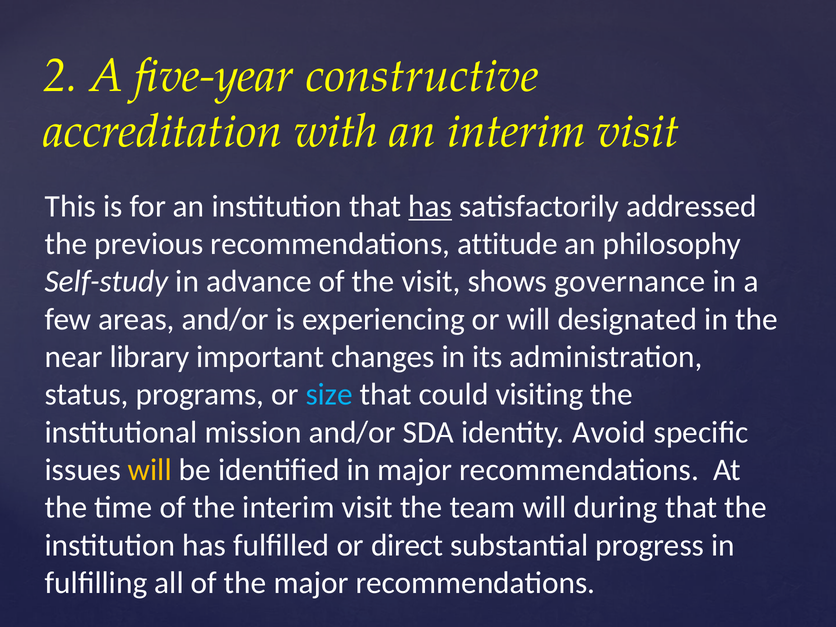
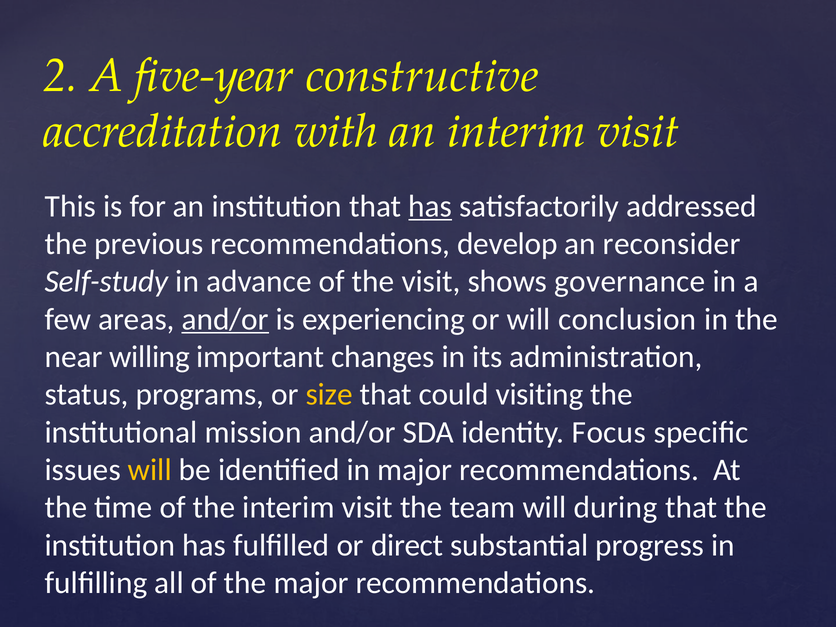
attitude: attitude -> develop (507, 244)
philosophy: philosophy -> reconsider (672, 244)
and/or underline: none -> present (225, 319)
designated: designated -> conclusion (627, 319)
library: library -> willing (150, 357)
size colour: light blue -> yellow (329, 395)
Avoid: Avoid -> Focus (609, 432)
